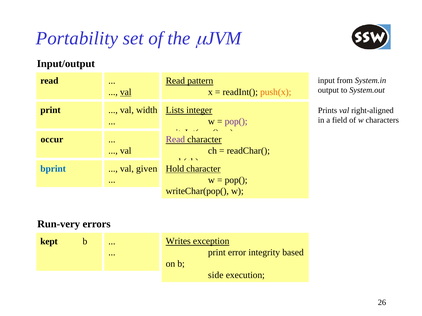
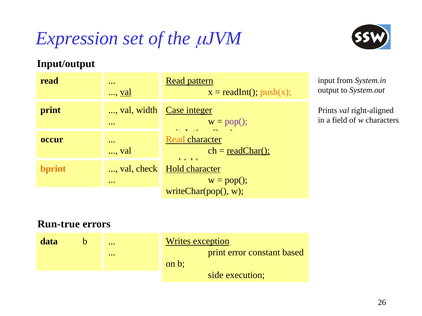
Portability: Portability -> Expression (77, 38)
Lists: Lists -> Case (175, 110)
Read colour: purple -> orange (175, 140)
readChar( underline: none -> present (248, 151)
bprint colour: blue -> orange (53, 169)
given: given -> check (147, 169)
Run-very: Run-very -> Run-true (59, 224)
kept: kept -> data (49, 242)
integrity: integrity -> constant (264, 253)
